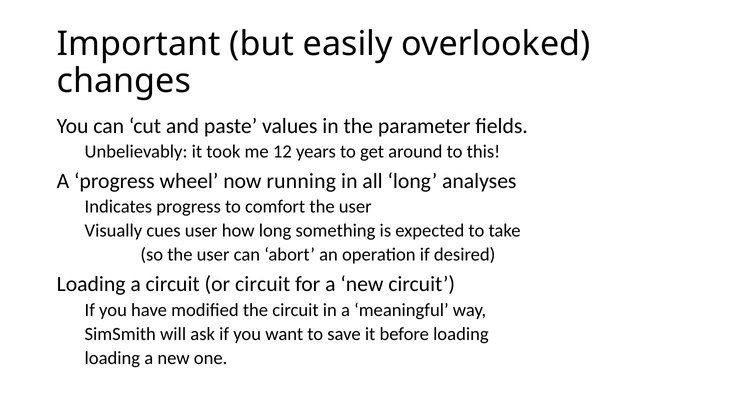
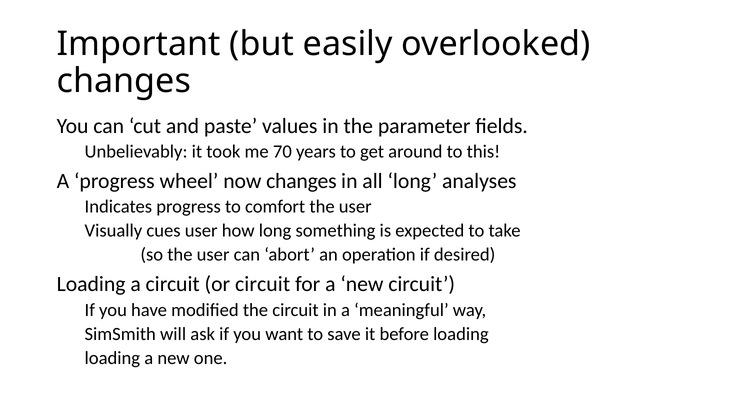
12: 12 -> 70 (282, 151)
now running: running -> changes (301, 181)
